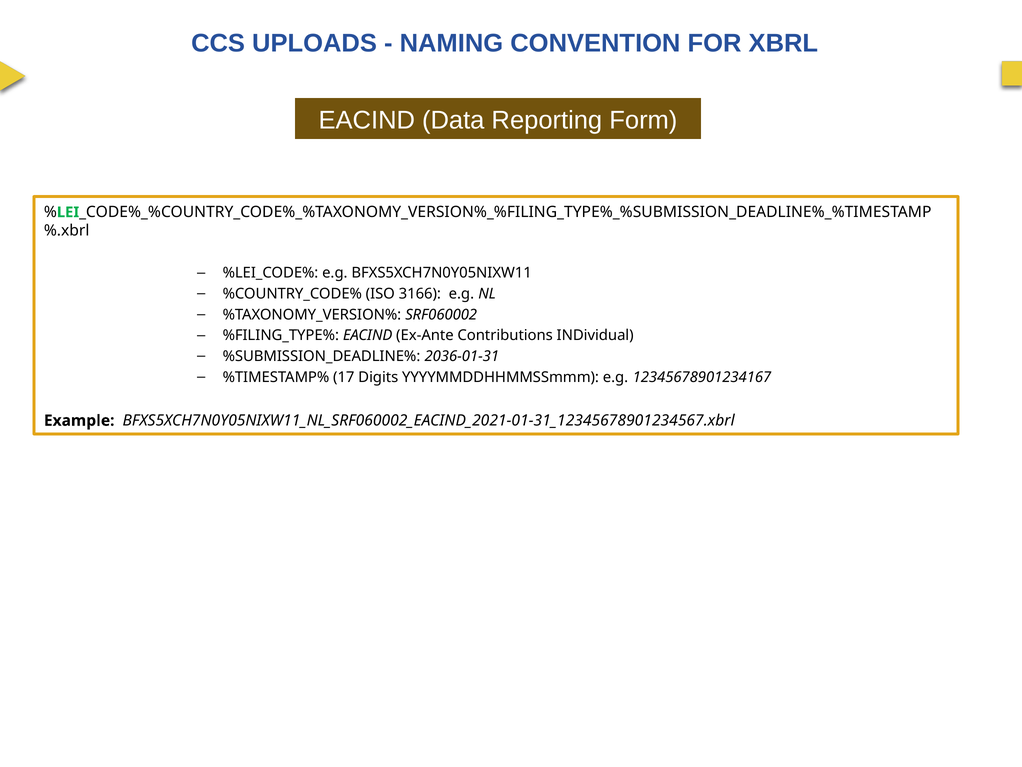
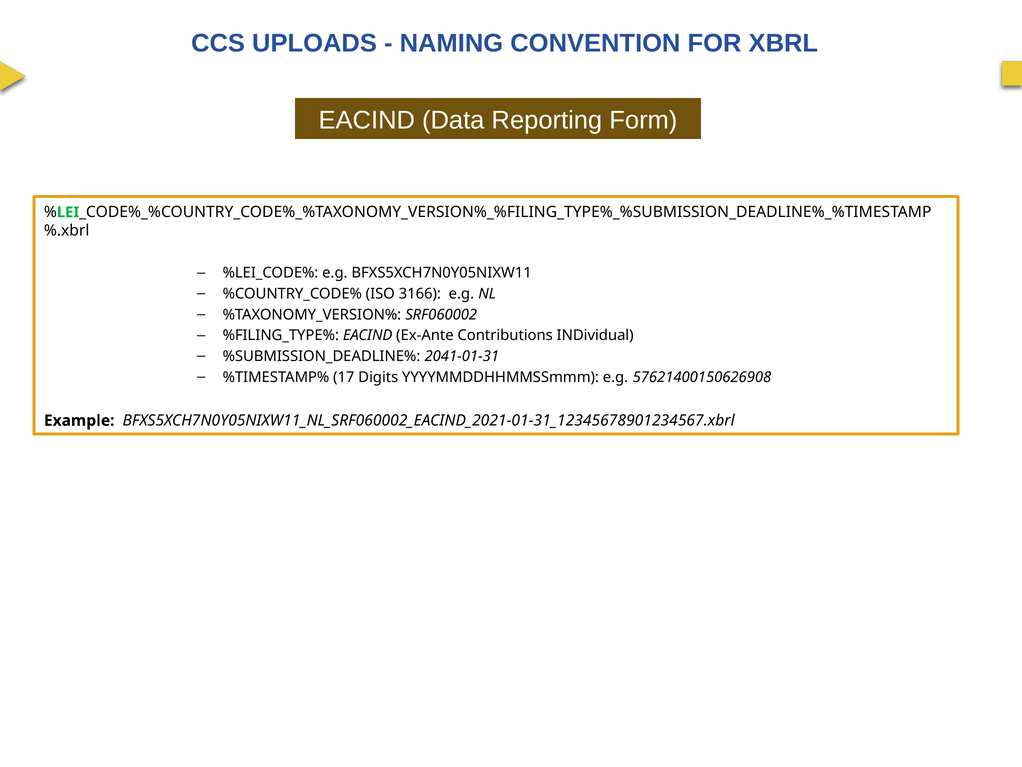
2036-01-31: 2036-01-31 -> 2041-01-31 (462, 356)
12345678901234167: 12345678901234167 -> 57621400150626908 (702, 377)
